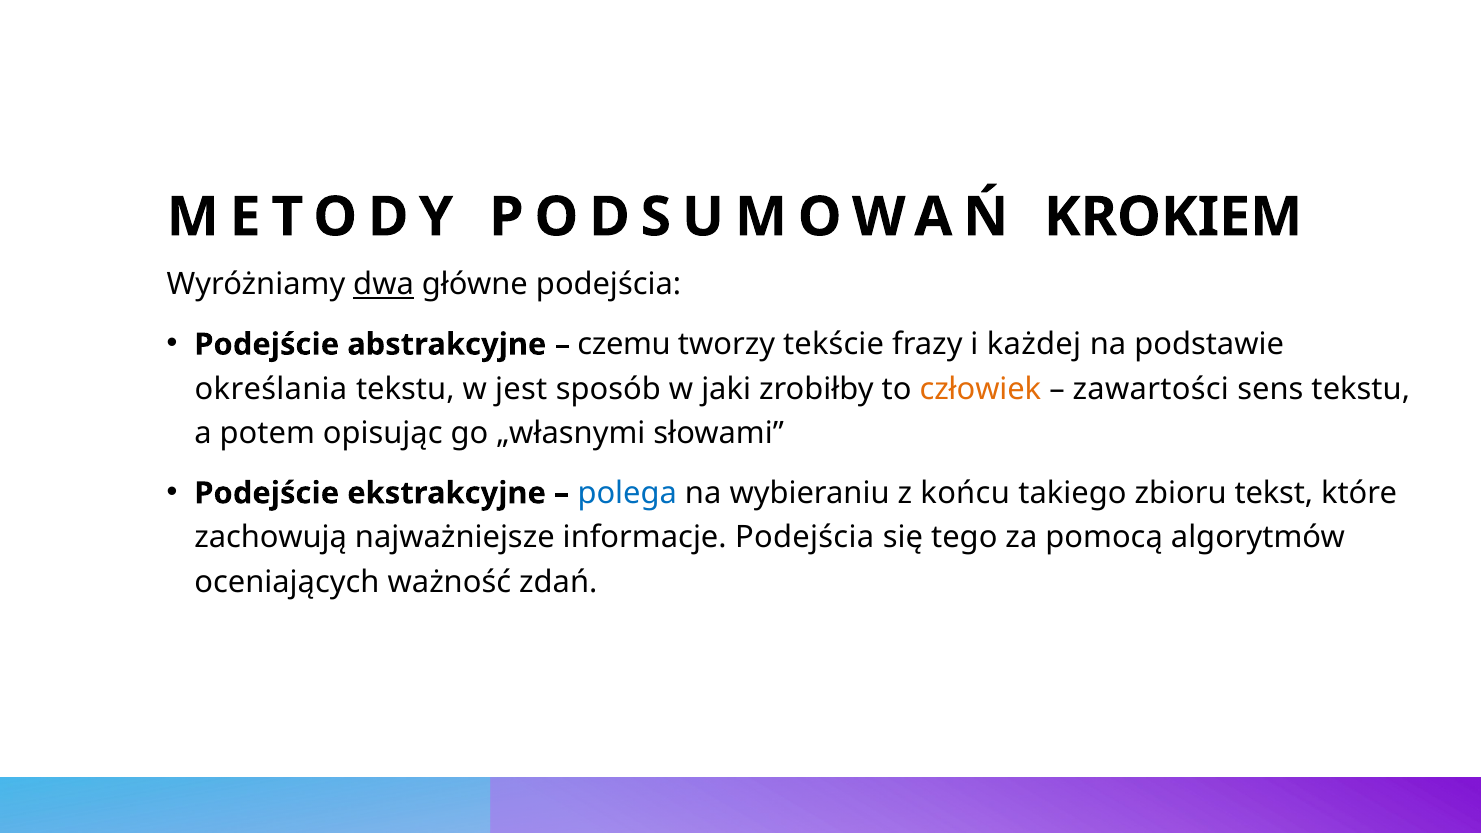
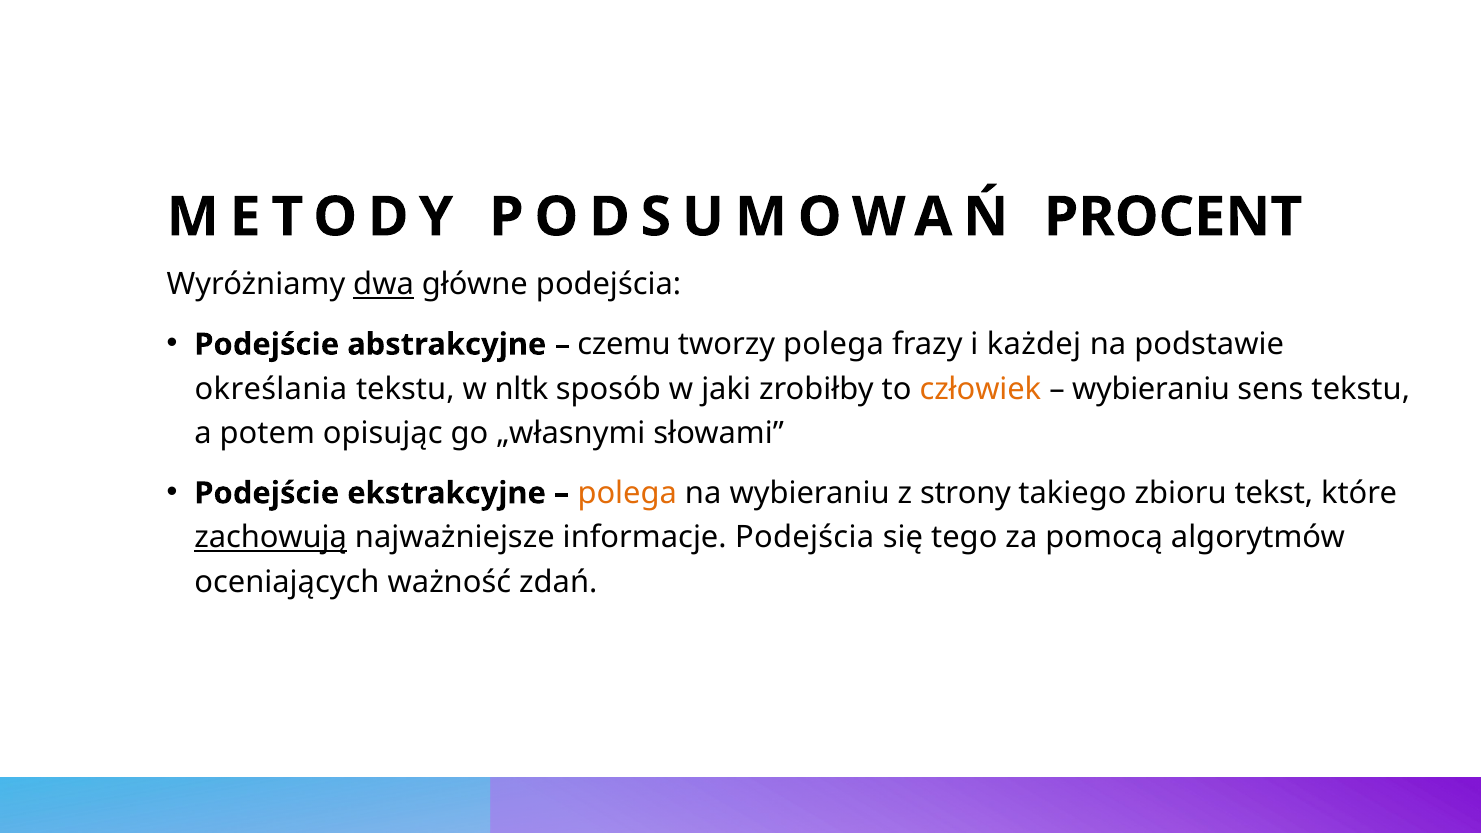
KROKIEM: KROKIEM -> PROCENT (1173, 217)
tworzy tekście: tekście -> polega (834, 345)
jest: jest -> nltk (522, 389)
zawartości: zawartości -> wybieraniu (1151, 389)
polega colour: blue -> orange (627, 493)
końcu: końcu -> strony (965, 493)
zachowują underline: none -> present (271, 538)
